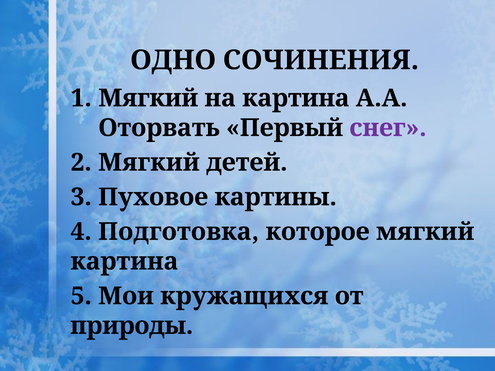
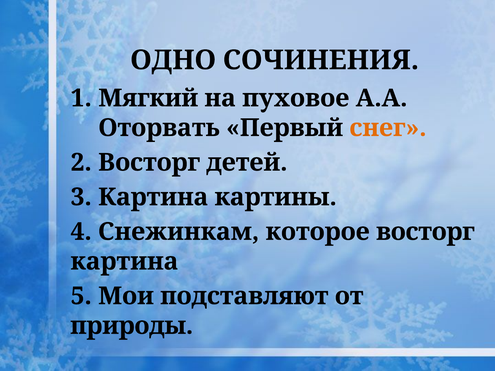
на картина: картина -> пуховое (296, 98)
снег colour: purple -> orange (388, 128)
2 Мягкий: Мягкий -> Восторг (149, 163)
3 Пуховое: Пуховое -> Картина (153, 197)
Подготовка: Подготовка -> Снежинкам (179, 232)
которое мягкий: мягкий -> восторг (425, 232)
кружащихся: кружащихся -> подставляют (244, 296)
